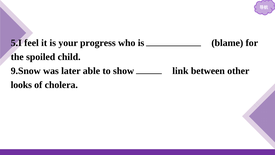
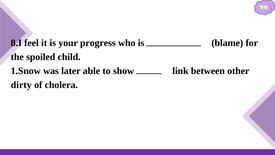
5.I: 5.I -> 8.I (16, 43)
9.Snow: 9.Snow -> 1.Snow (26, 71)
looks: looks -> dirty (21, 85)
